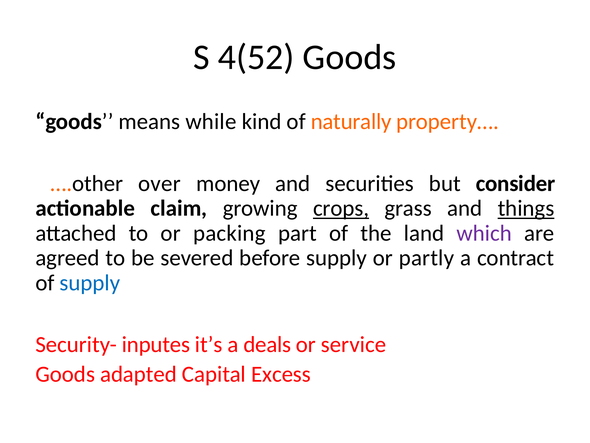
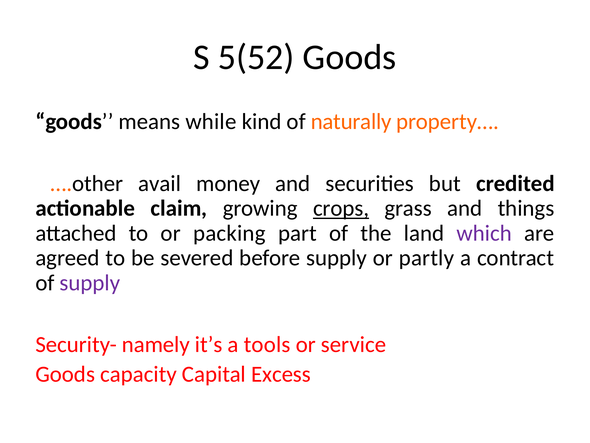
4(52: 4(52 -> 5(52 (256, 57)
over: over -> avail (160, 183)
consider: consider -> credited (515, 183)
things underline: present -> none (526, 208)
supply colour: blue -> purple (90, 282)
inputes: inputes -> namely (156, 344)
deals: deals -> tools (267, 344)
adapted: adapted -> capacity (138, 374)
